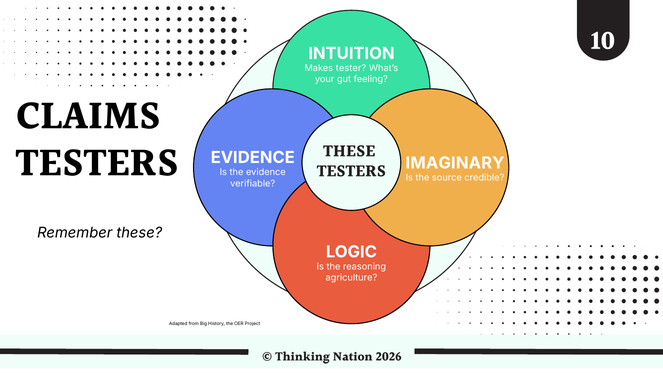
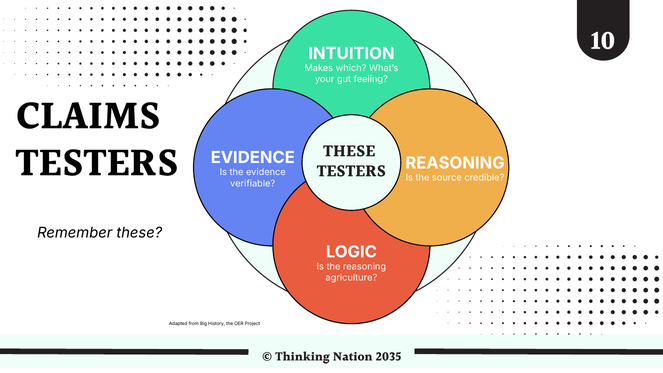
tester: tester -> which (351, 68)
IMAGINARY: IMAGINARY -> REASONING (455, 163)
2026: 2026 -> 2035 (388, 357)
